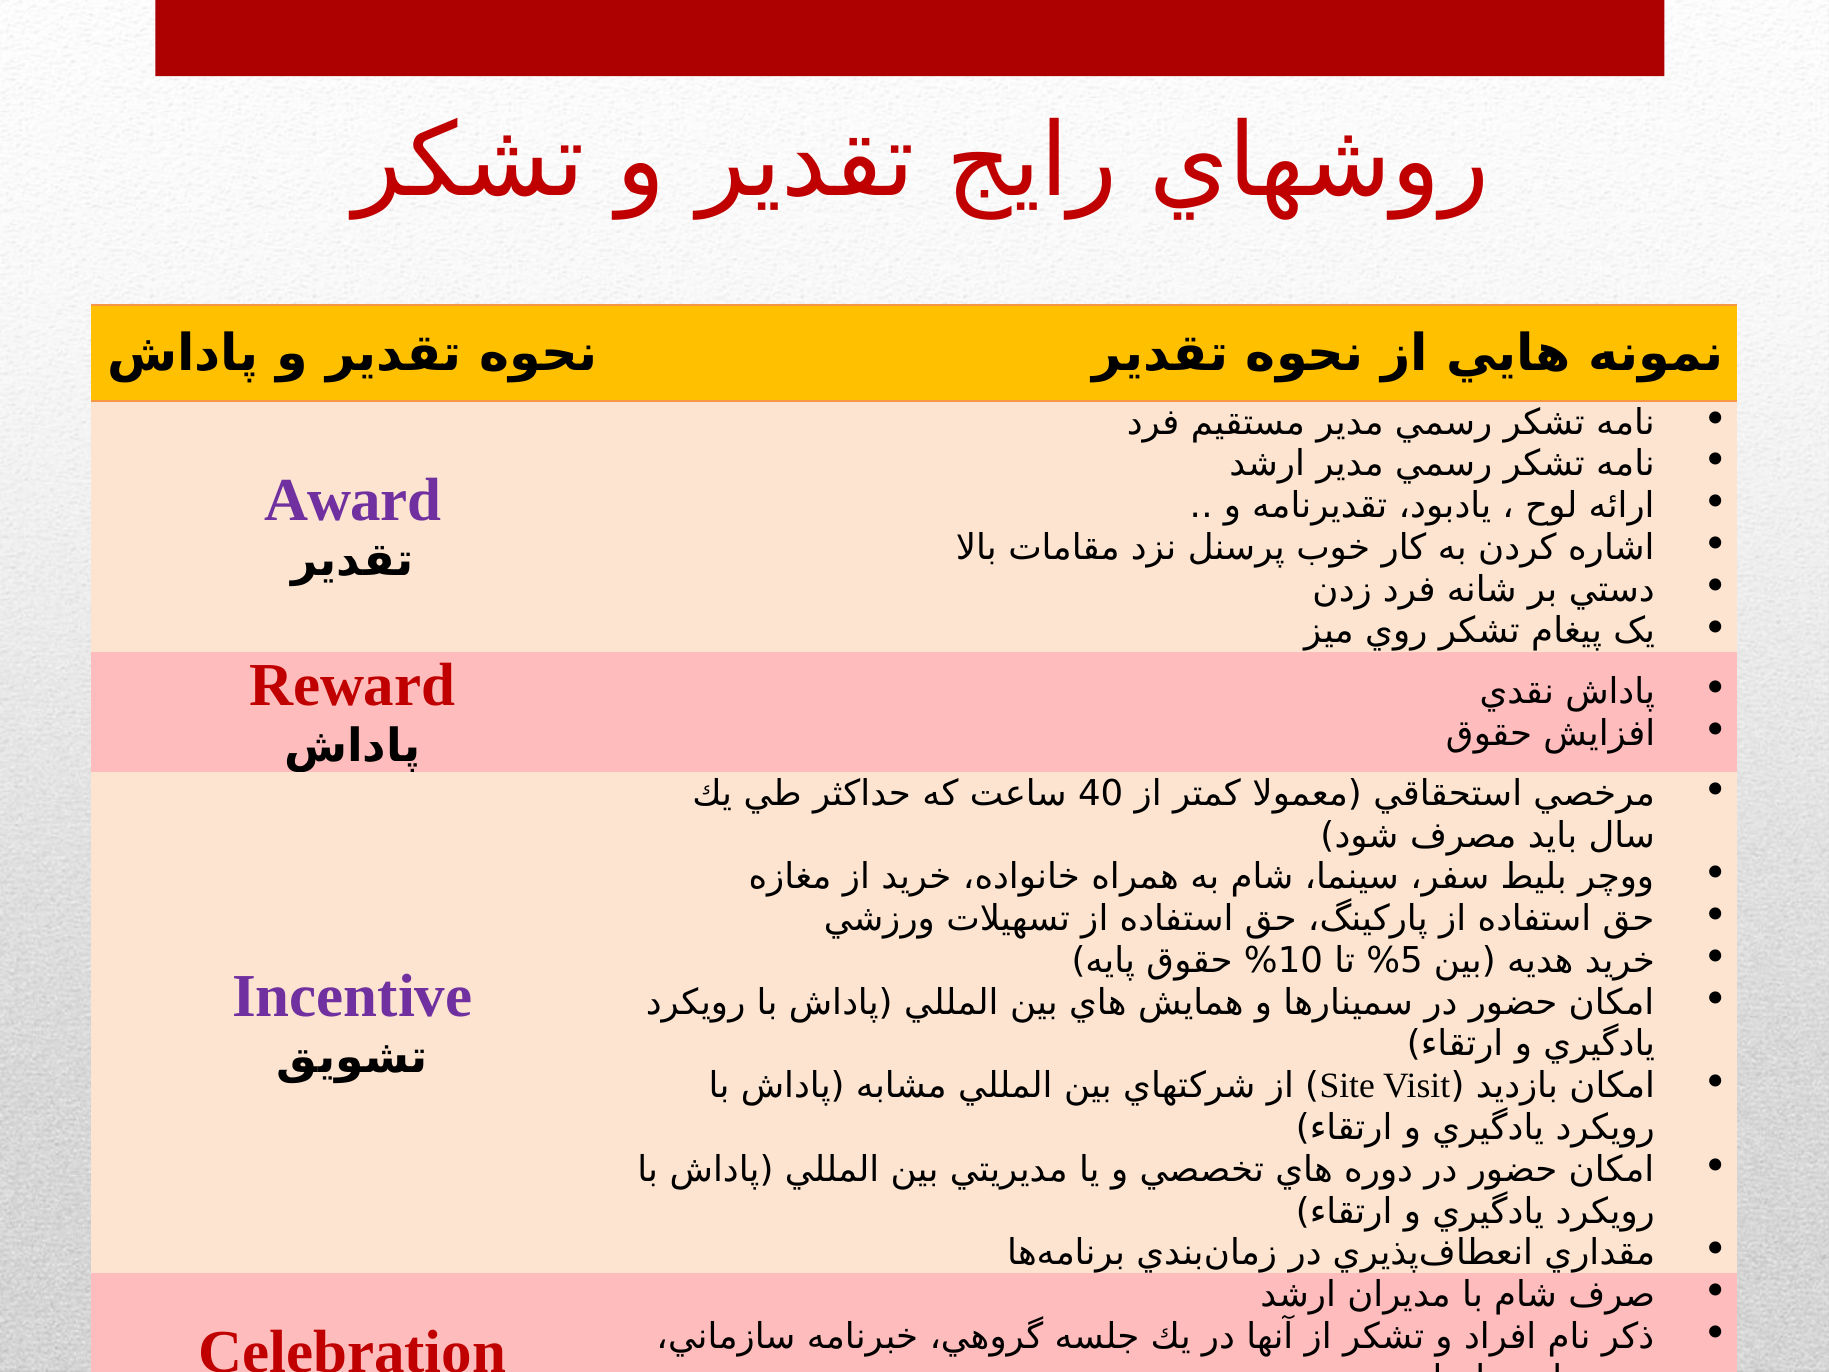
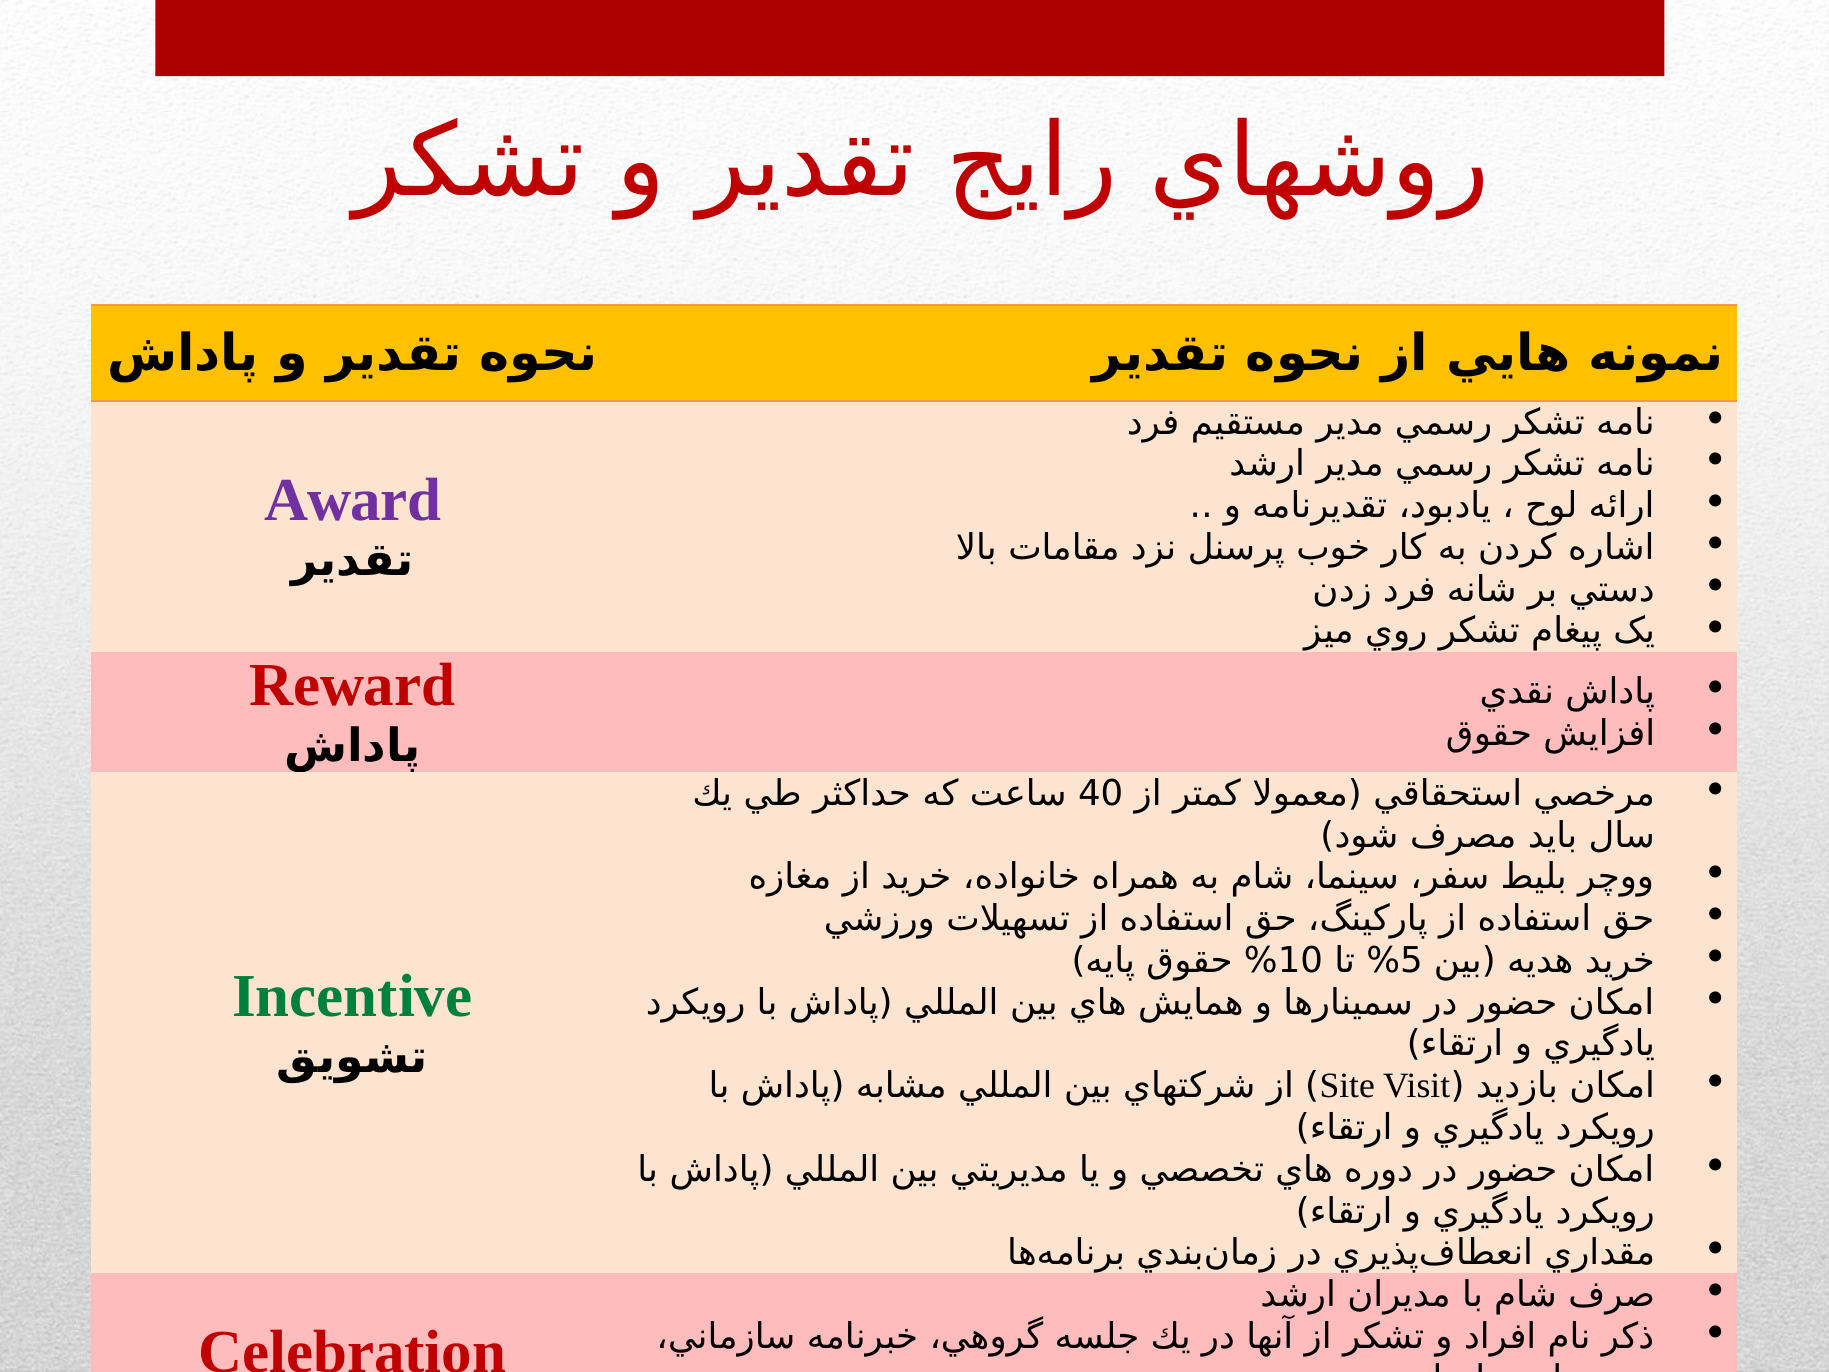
Incentive colour: purple -> green (352, 997)
